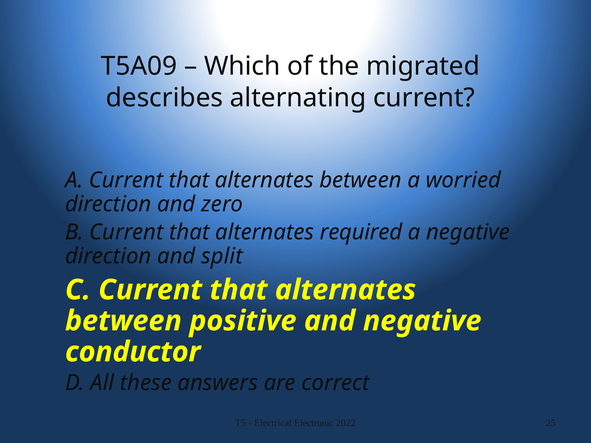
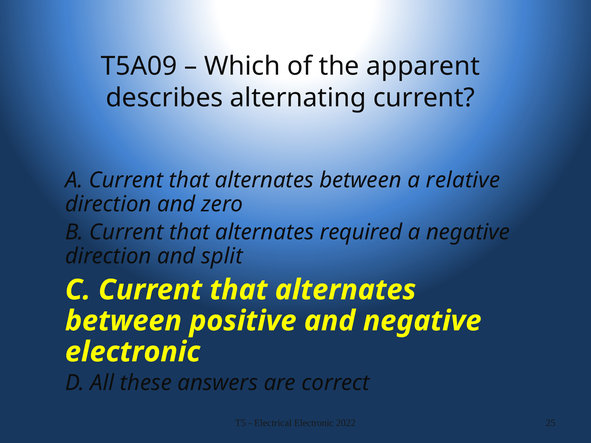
migrated: migrated -> apparent (423, 66)
worried: worried -> relative (463, 180)
conductor: conductor -> electronic (133, 352)
